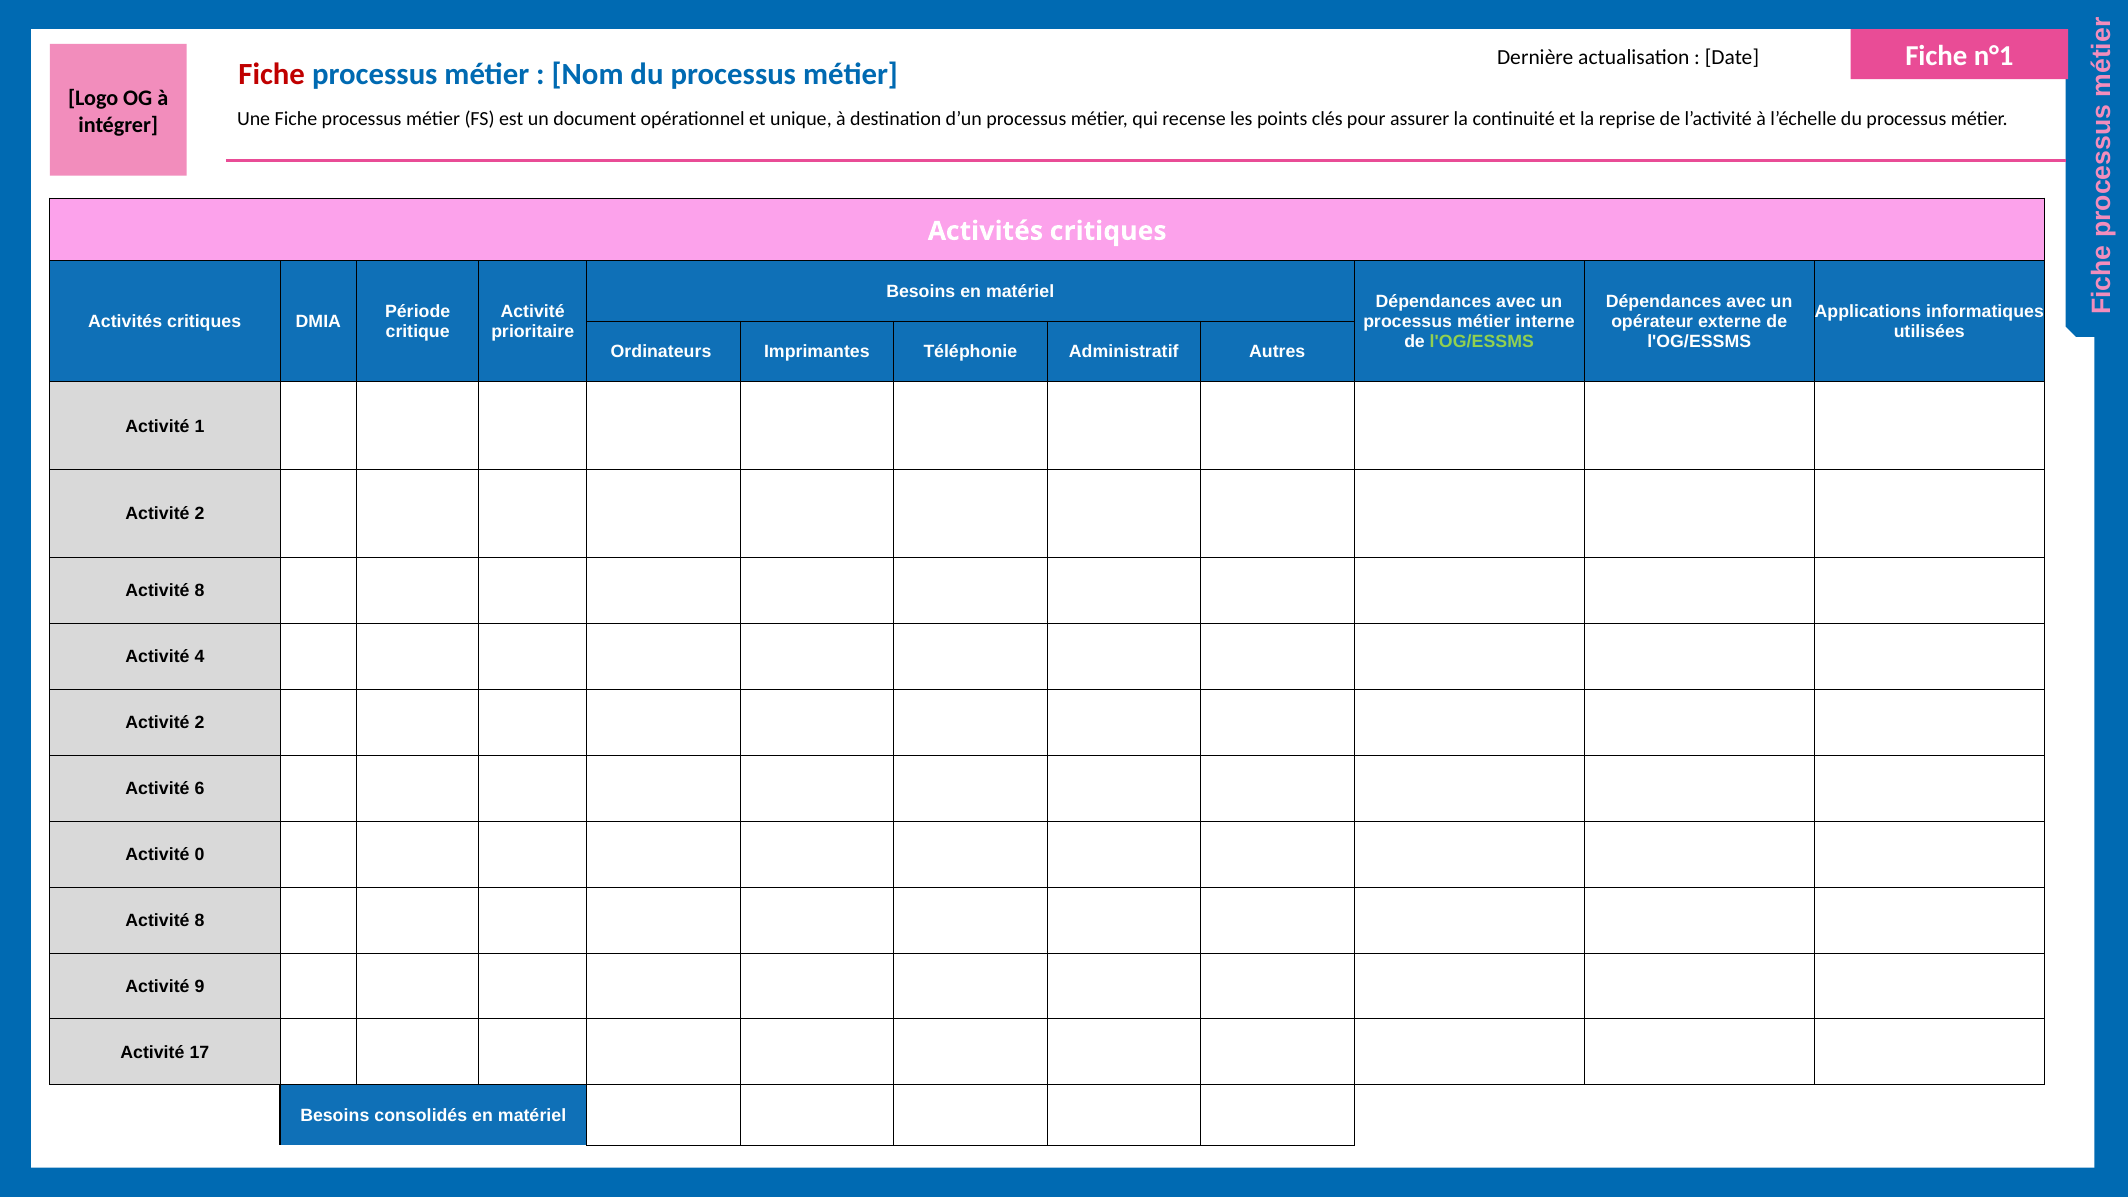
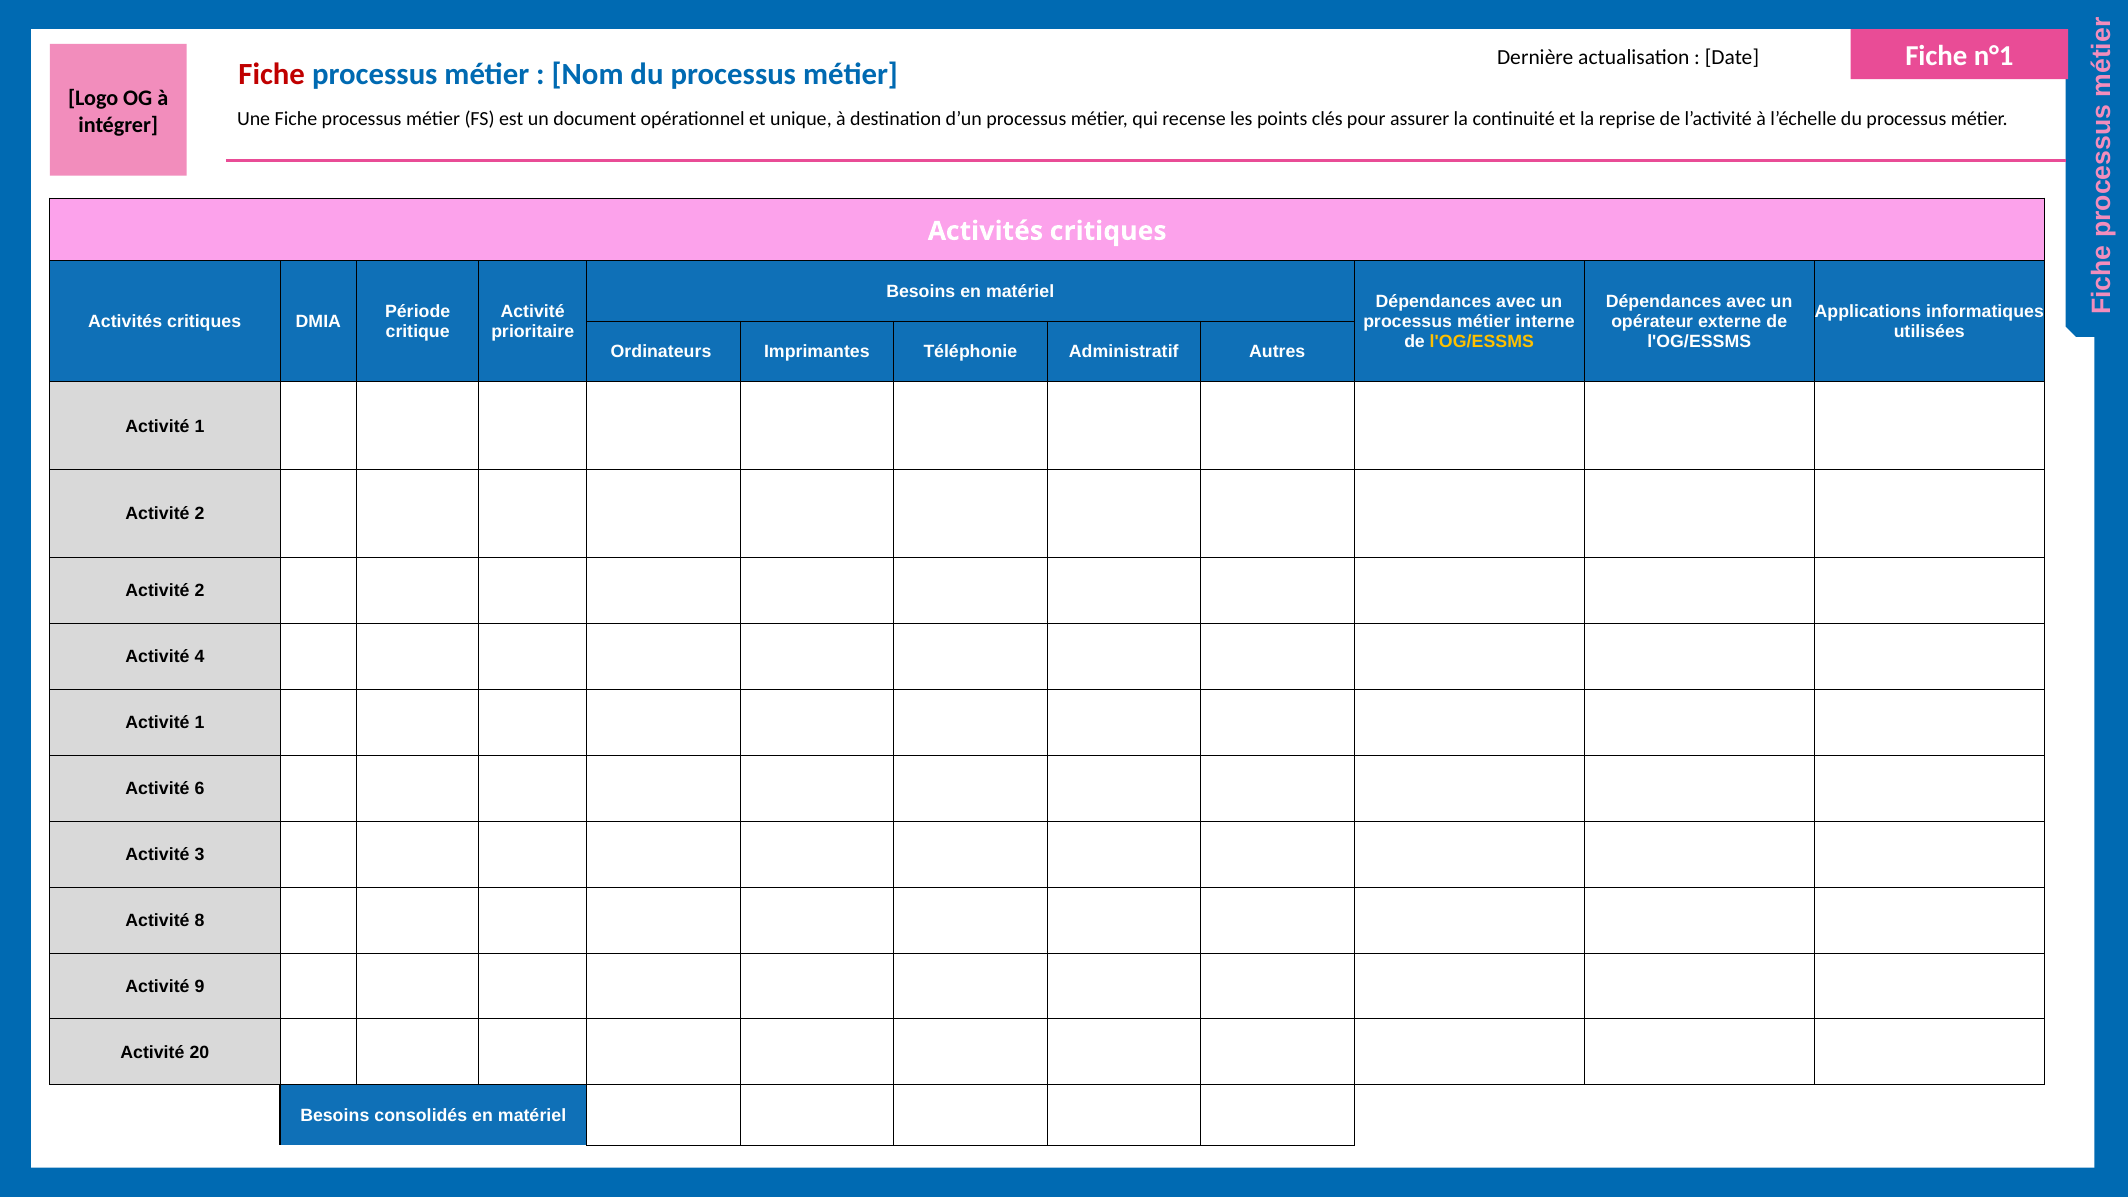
l'OG/ESSMS colour: light green -> yellow (1482, 342)
8: 8 -> 2 (199, 591)
2: 2 -> 1 (199, 723)
0: 0 -> 3 (199, 855)
17: 17 -> 20 (199, 1052)
